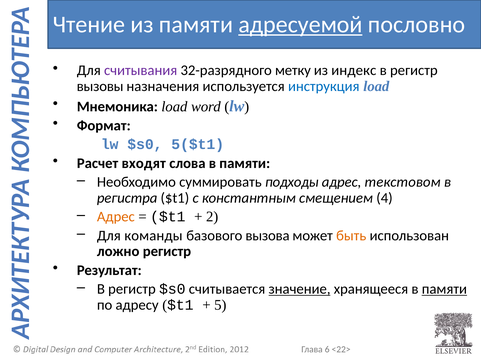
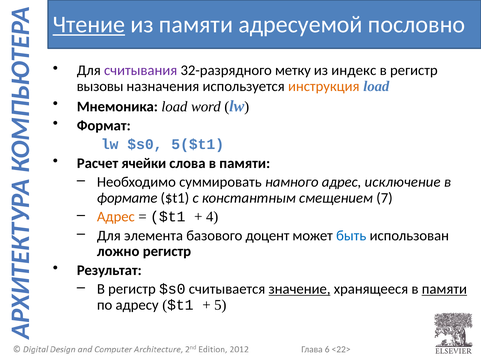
Чтение underline: none -> present (89, 25)
адресуемой underline: present -> none (300, 25)
инструкция colour: blue -> orange (324, 86)
входят: входят -> ячейки (144, 163)
подходы: подходы -> намного (292, 182)
текстовом: текстовом -> исключение (403, 182)
регистра: регистра -> формате (127, 198)
4: 4 -> 7 (384, 198)
2: 2 -> 4 (212, 217)
команды: команды -> элемента (154, 235)
вызова: вызова -> доцент (268, 235)
быть colour: orange -> blue (351, 235)
